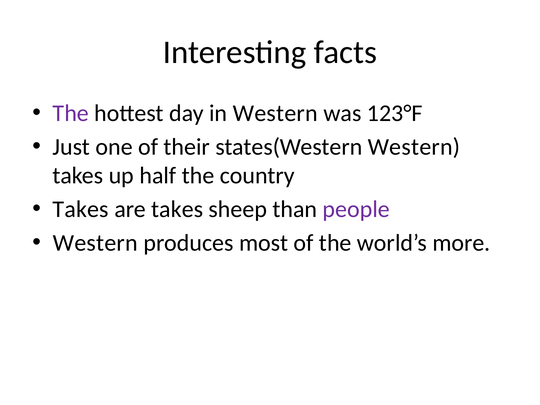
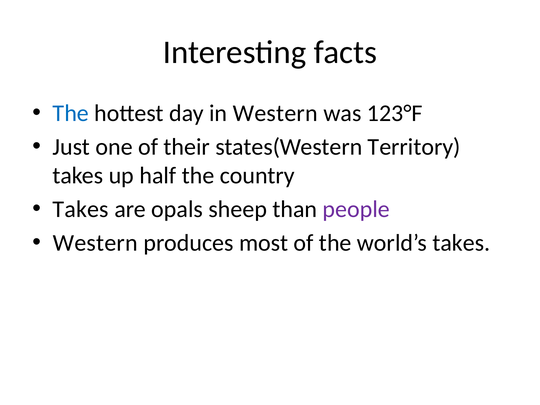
The colour: purple -> blue (71, 113)
states(Western Western: Western -> Territory (414, 147)
are takes: takes -> opals (177, 209)
world’s more: more -> takes (461, 243)
